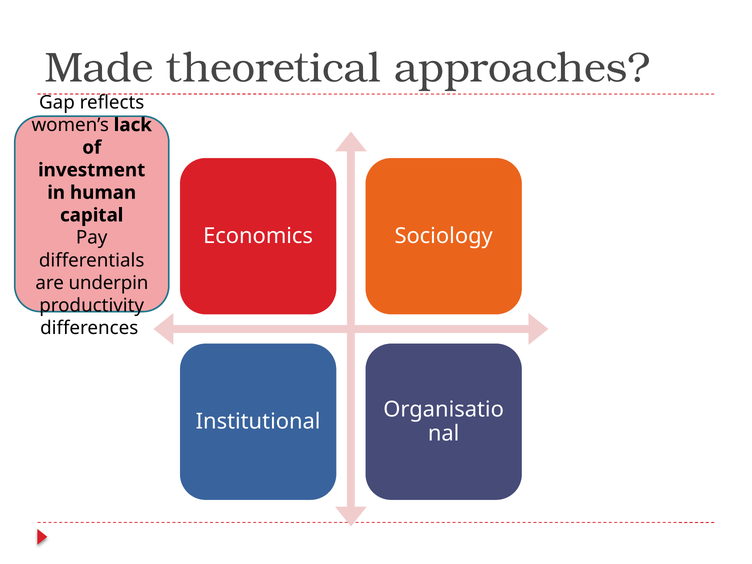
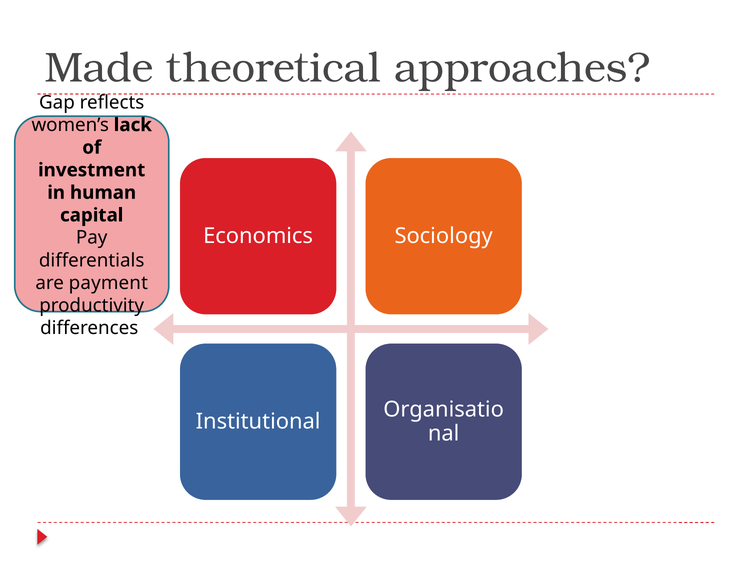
underpin: underpin -> payment (108, 283)
